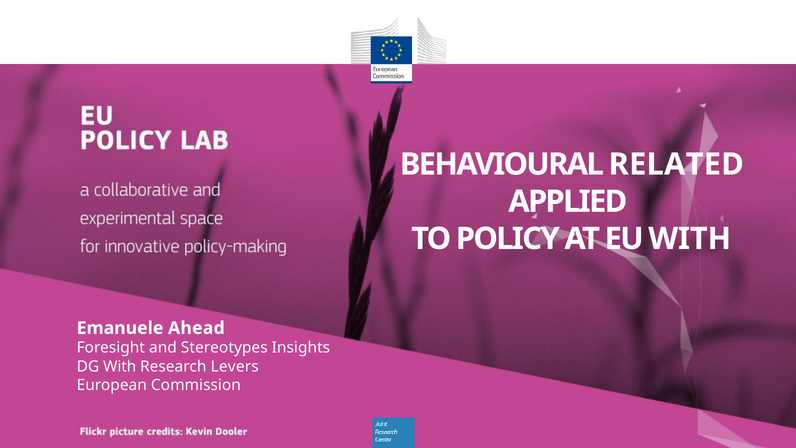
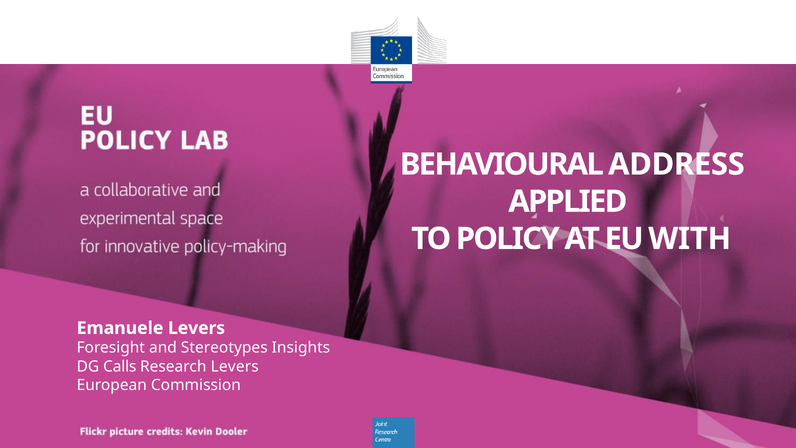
RELATED: RELATED -> ADDRESS (676, 164)
Emanuele Ahead: Ahead -> Levers (197, 328)
DG With: With -> Calls (120, 366)
